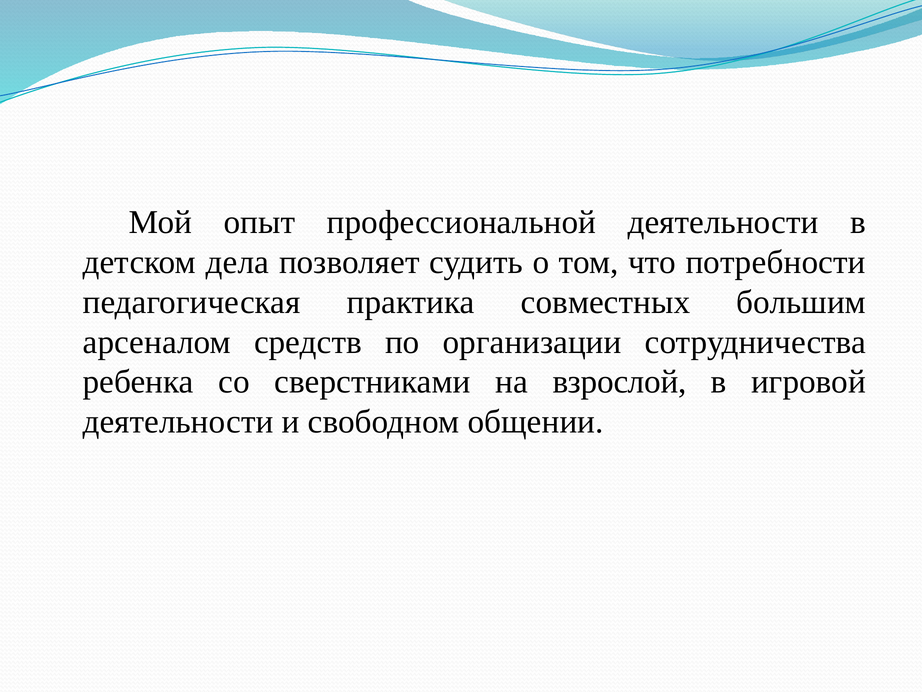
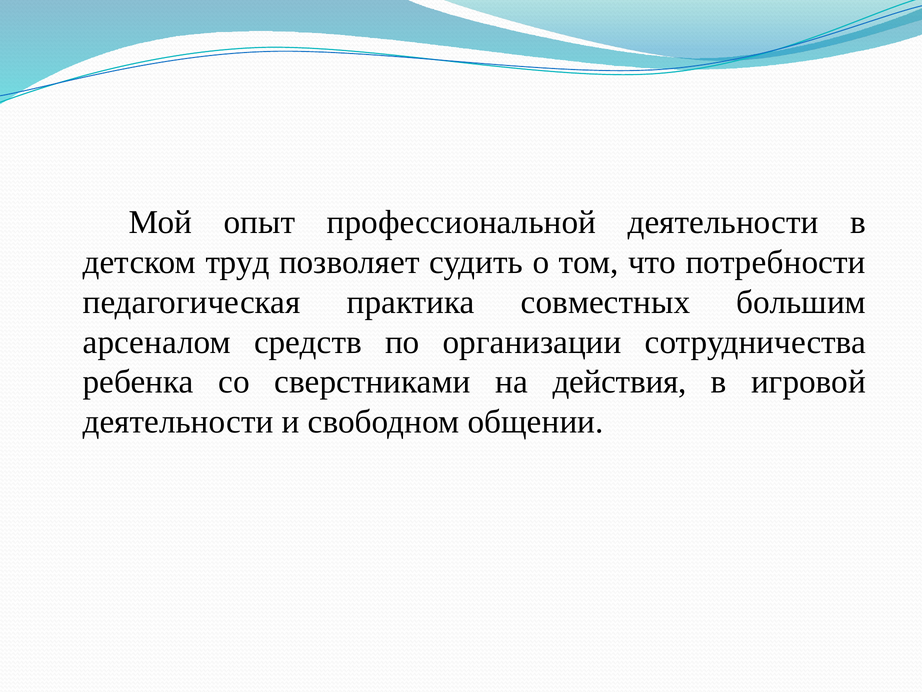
дела: дела -> труд (238, 262)
взрослой: взрослой -> действия (619, 382)
